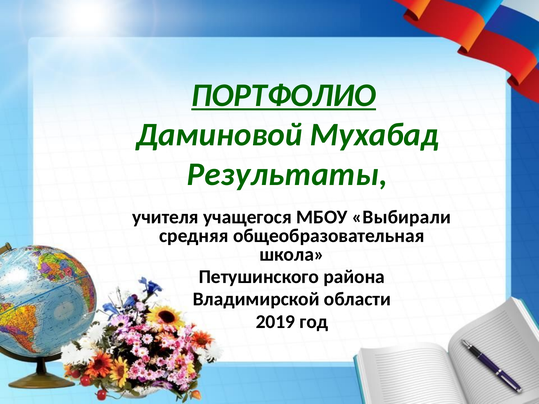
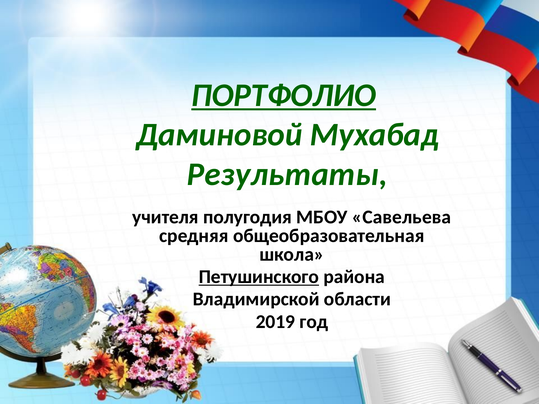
учащегося: учащегося -> полугодия (248, 217)
Выбирали: Выбирали -> Савельева (402, 217)
Петушинского underline: none -> present (259, 277)
